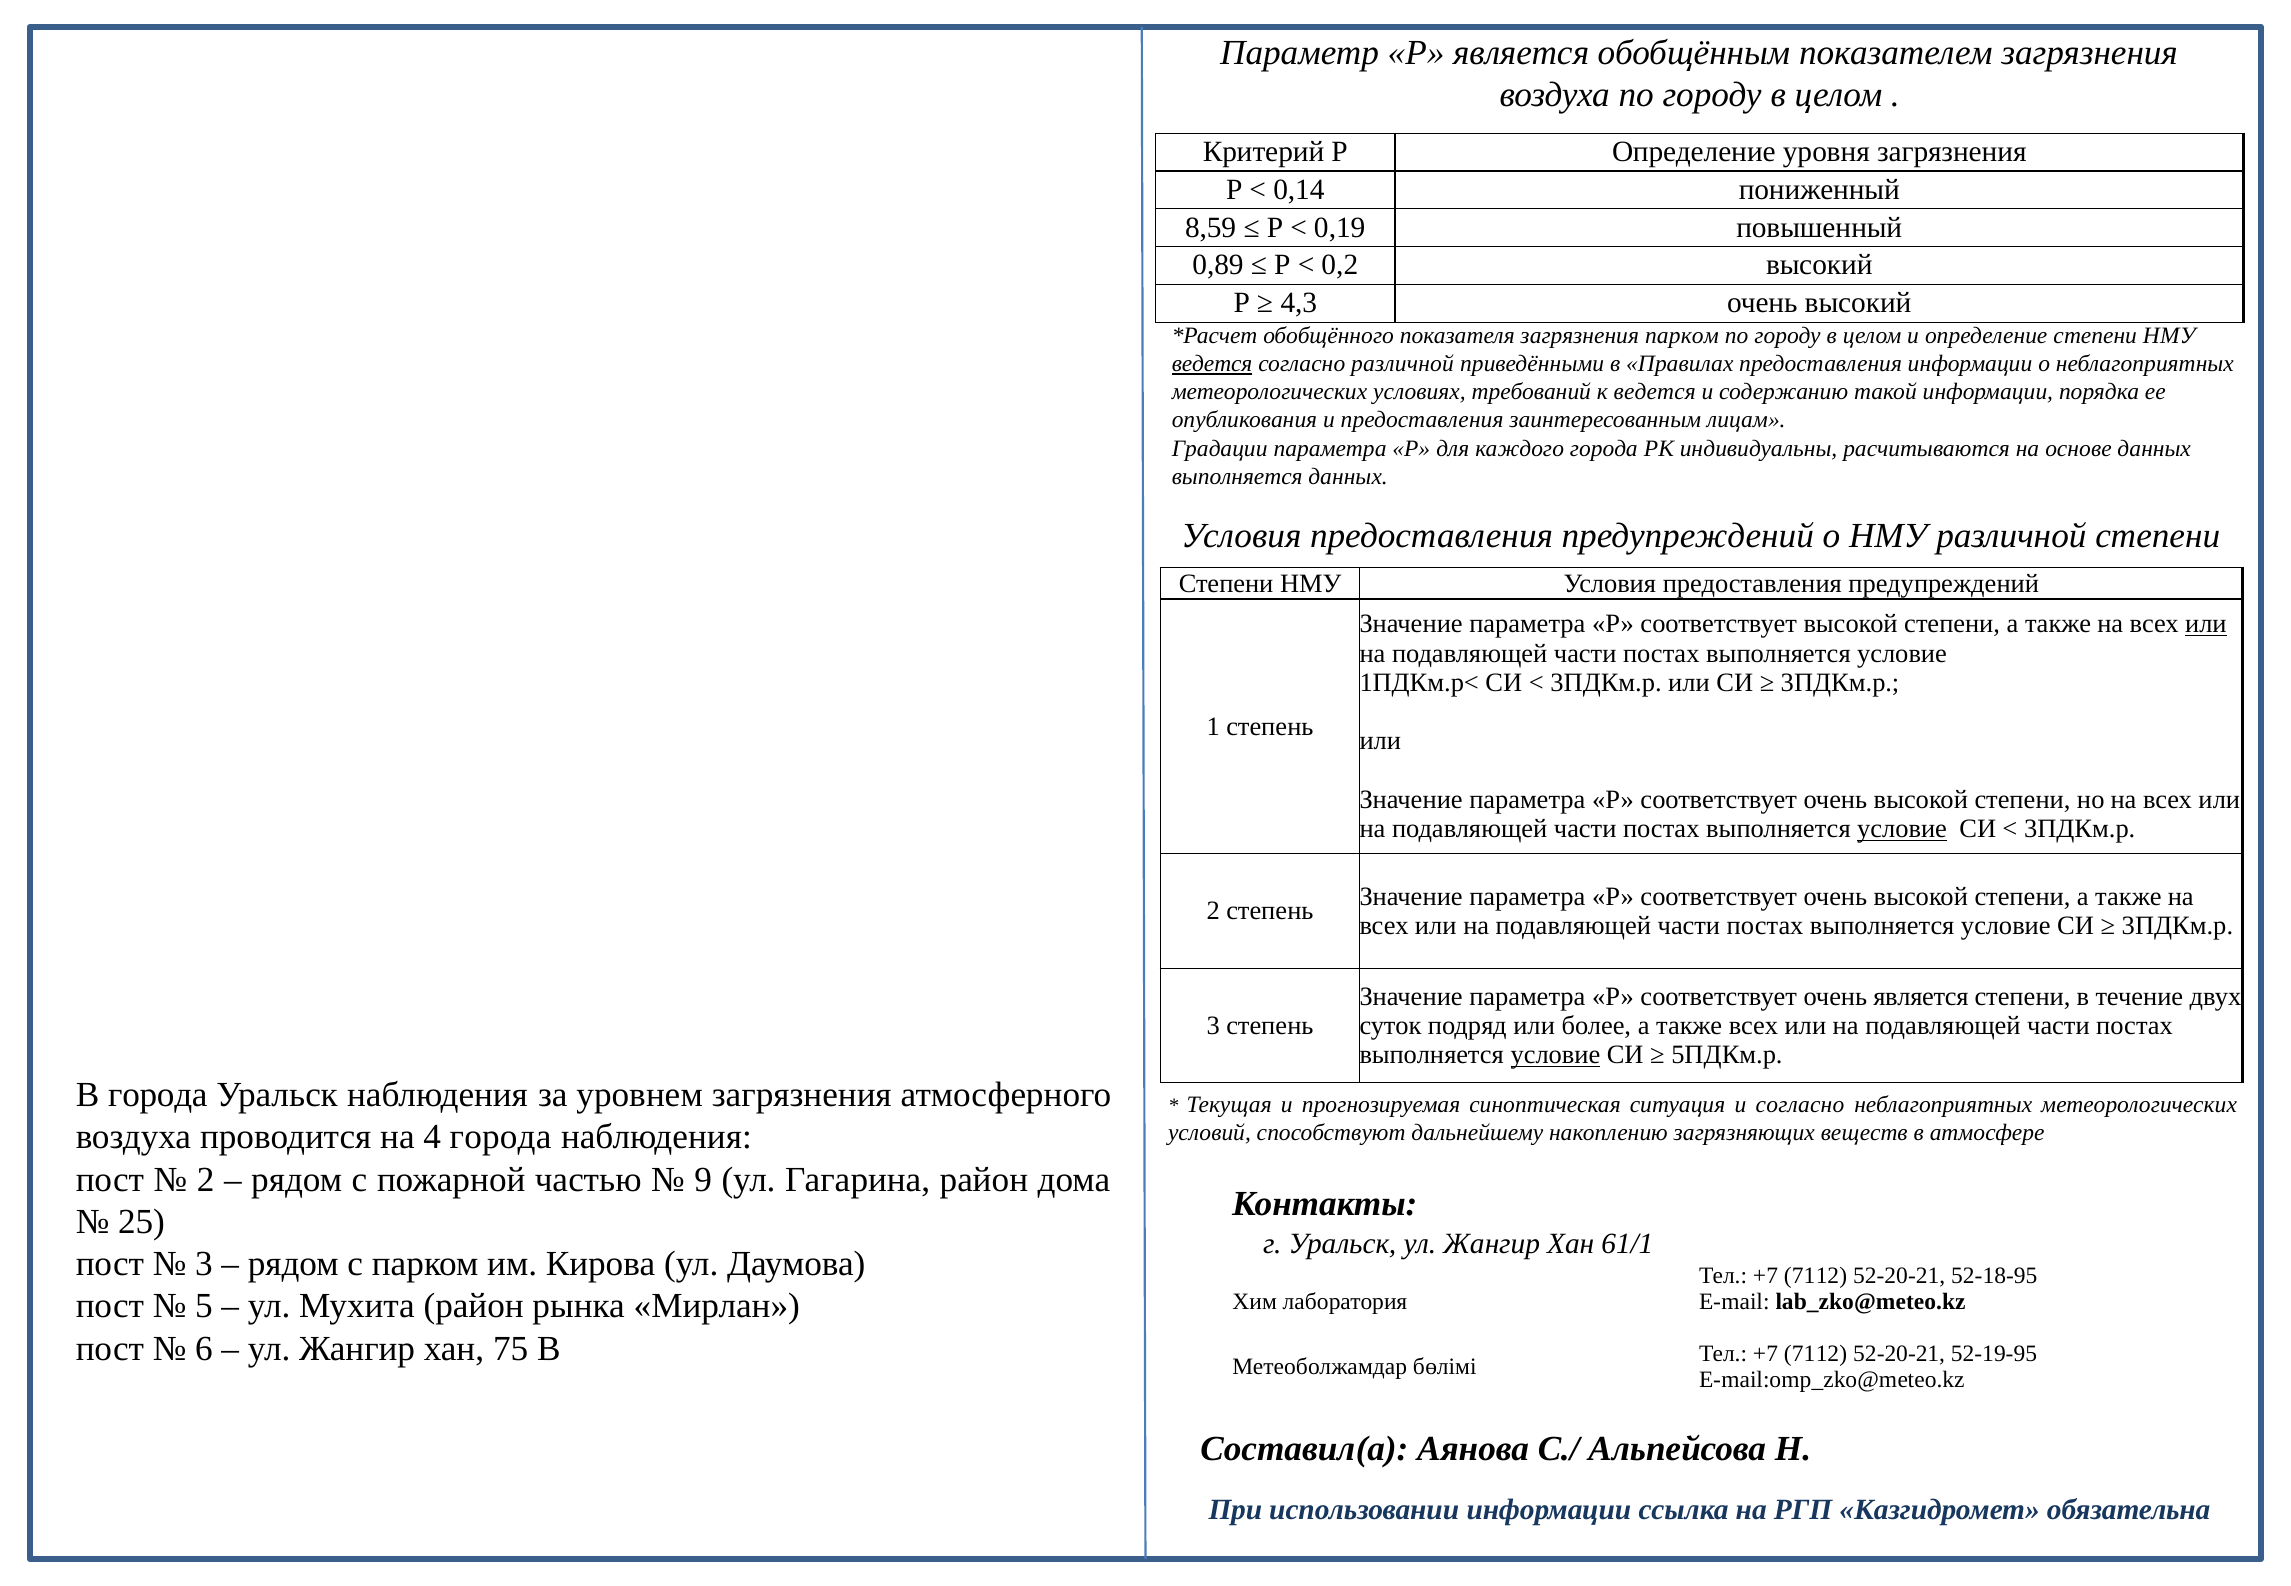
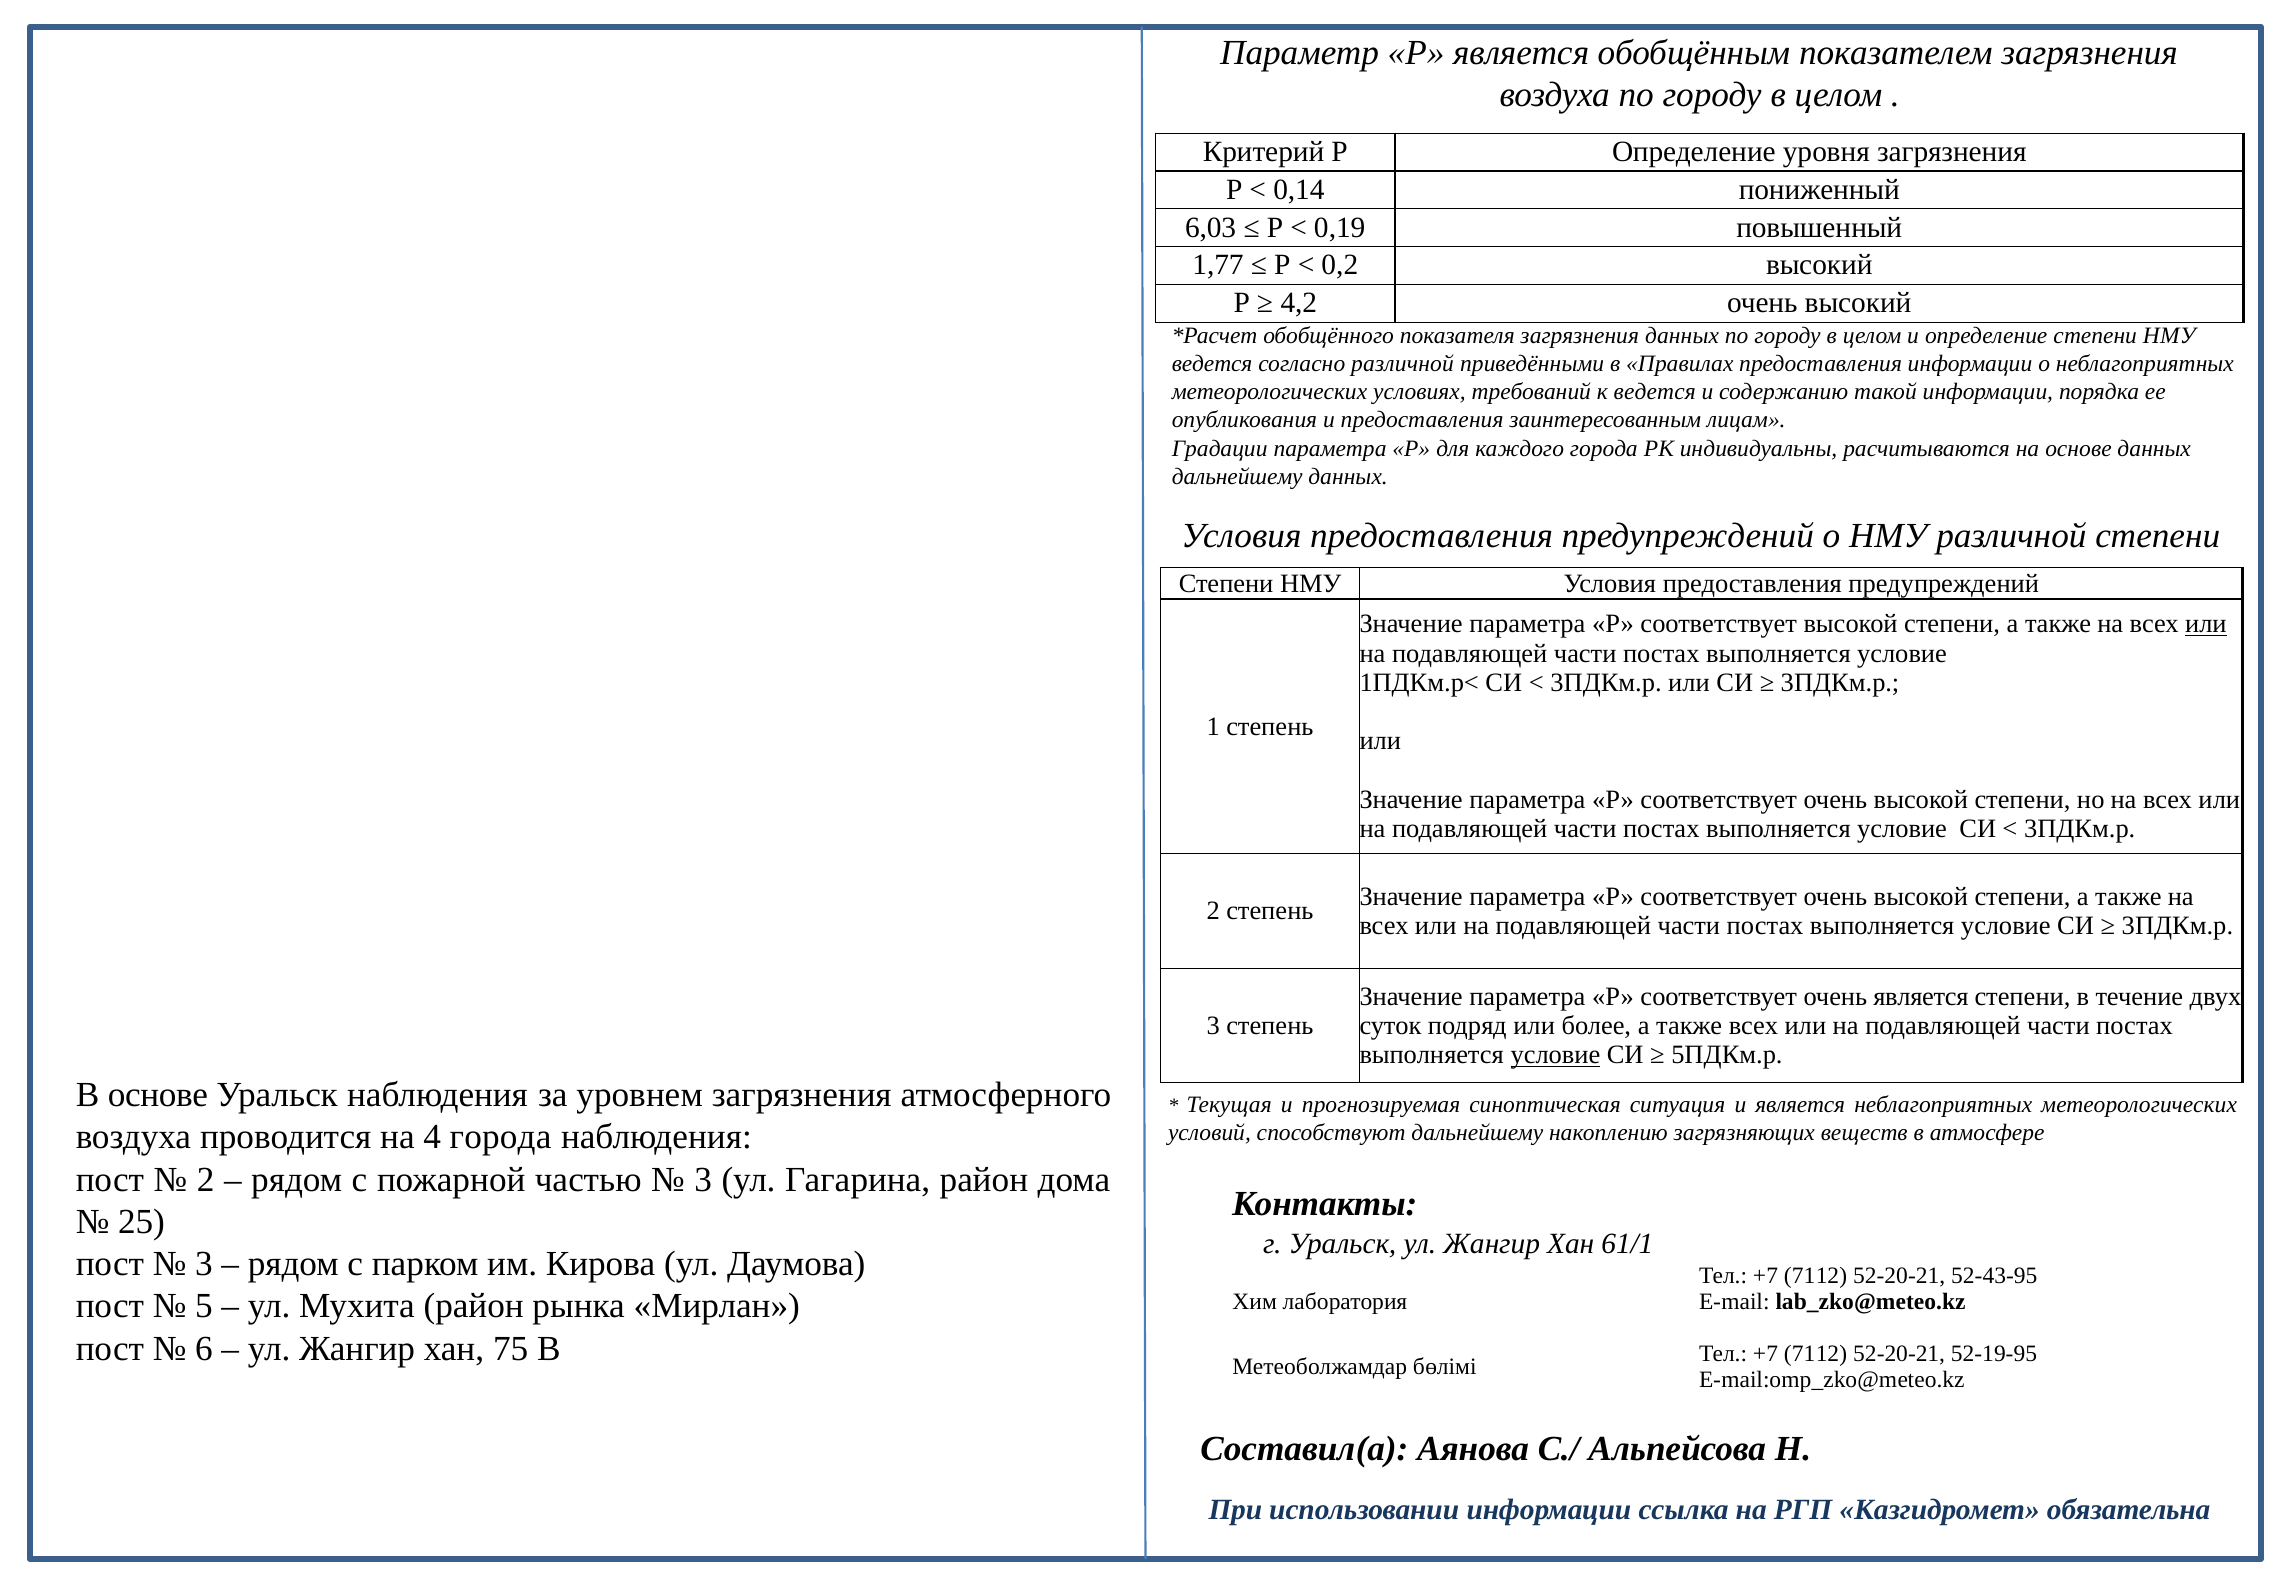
8,59: 8,59 -> 6,03 (1211, 227)
0,89: 0,89 -> 1,77 (1218, 265)
4,3: 4,3 -> 4,2 (1299, 303)
загрязнения парком: парком -> данных (1682, 336)
ведется underline: present -> none (1212, 364)
выполняется: выполняется -> дальнейшему (1237, 476)
условие underline: present -> none (1902, 829)
В города: города -> основе (158, 1095)
и согласно: согласно -> является (1800, 1104)
9: 9 -> 3 (703, 1179)
52-18-95: 52-18-95 -> 52-43-95 (1994, 1276)
